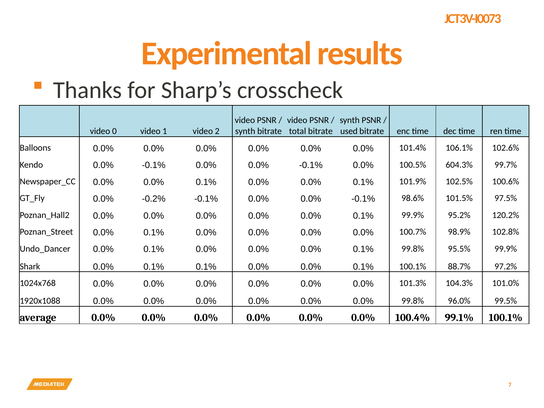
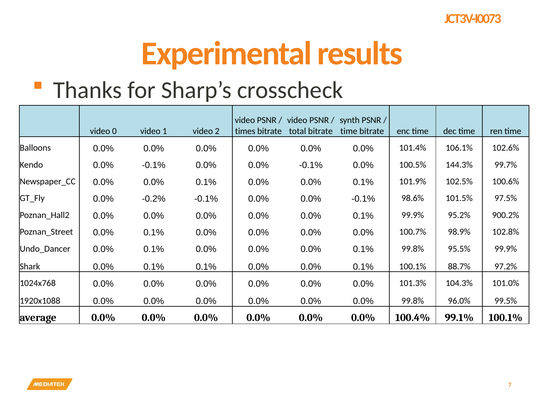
synth: synth -> times (245, 131)
used: used -> time (349, 131)
604.3%: 604.3% -> 144.3% (459, 165)
120.2%: 120.2% -> 900.2% (506, 215)
